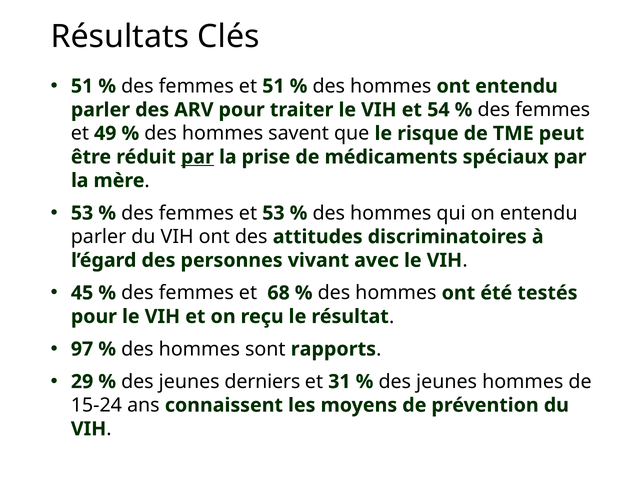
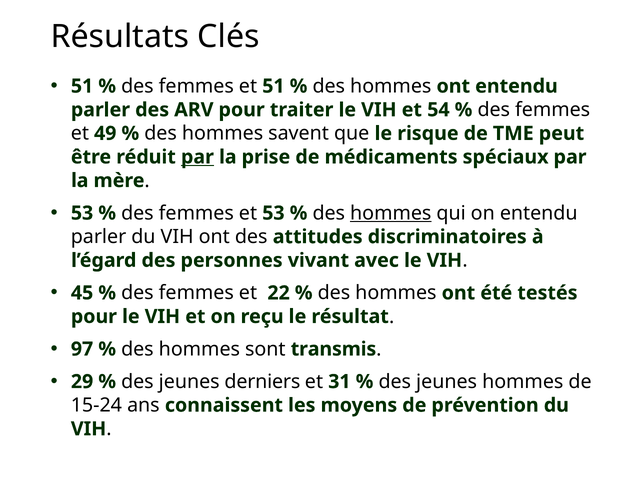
hommes underline: none -> present (391, 213)
68: 68 -> 22 (279, 293)
rapports: rapports -> transmis (334, 349)
